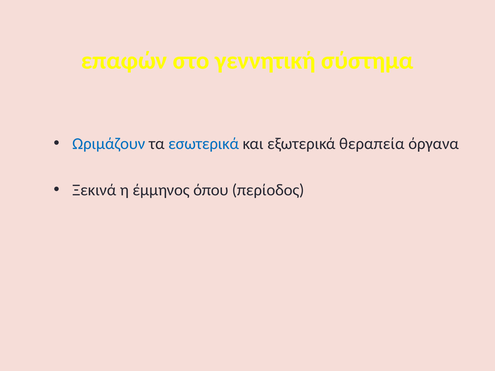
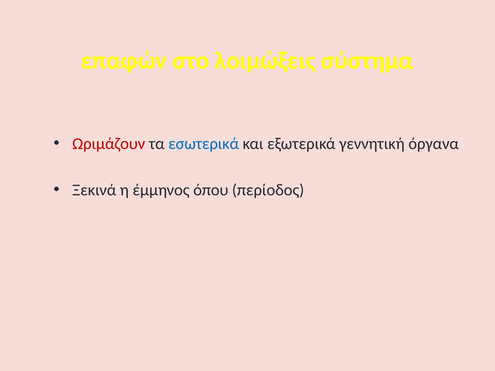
γεννητική: γεννητική -> λοιμώξεις (265, 61)
Ωριμάζουν colour: blue -> red (109, 144)
θεραπεία: θεραπεία -> γεννητική (372, 144)
